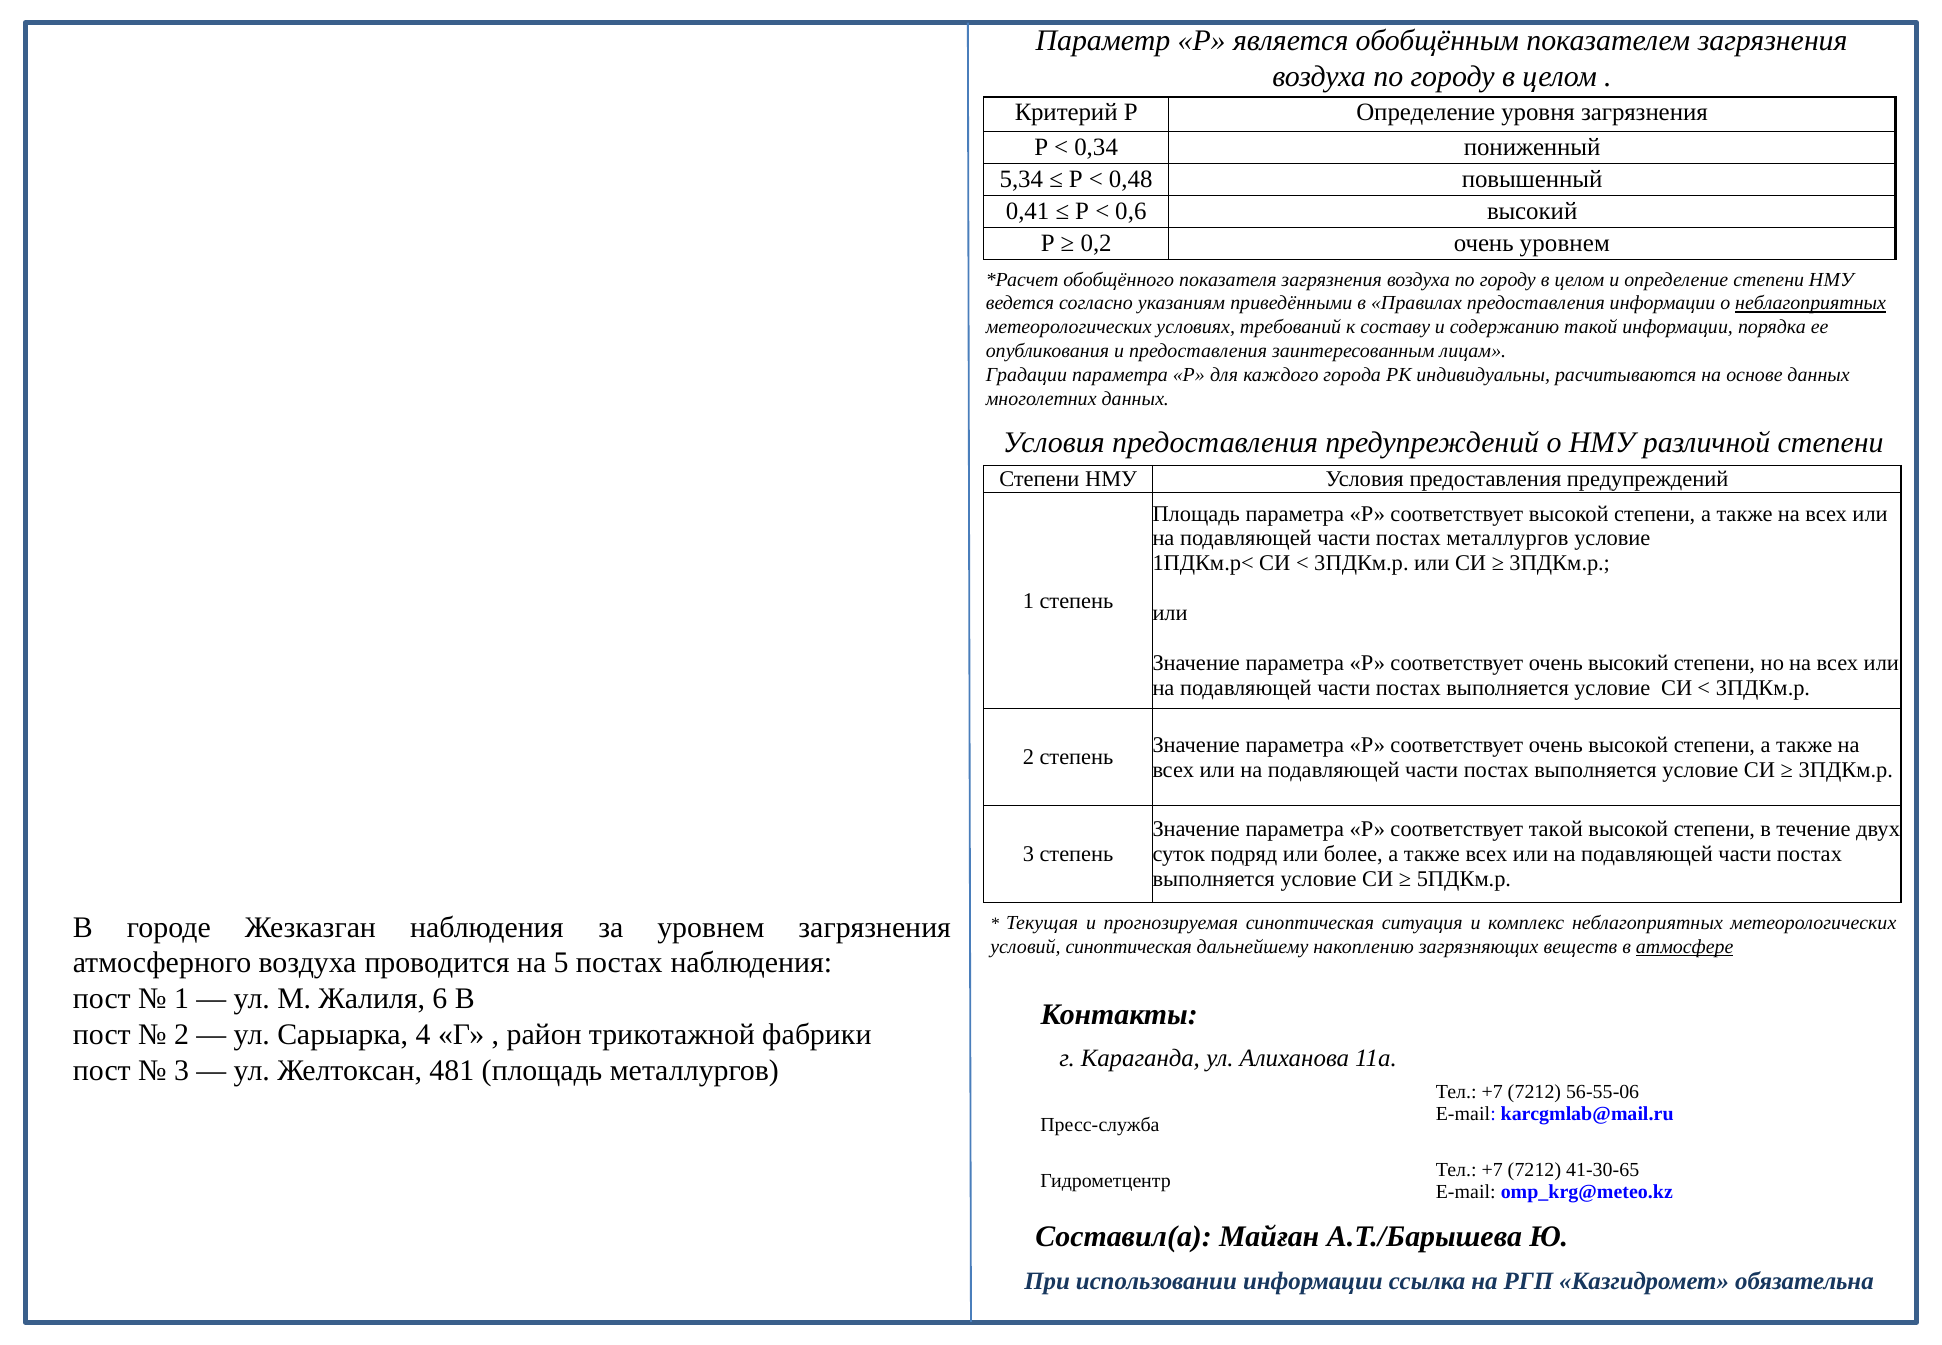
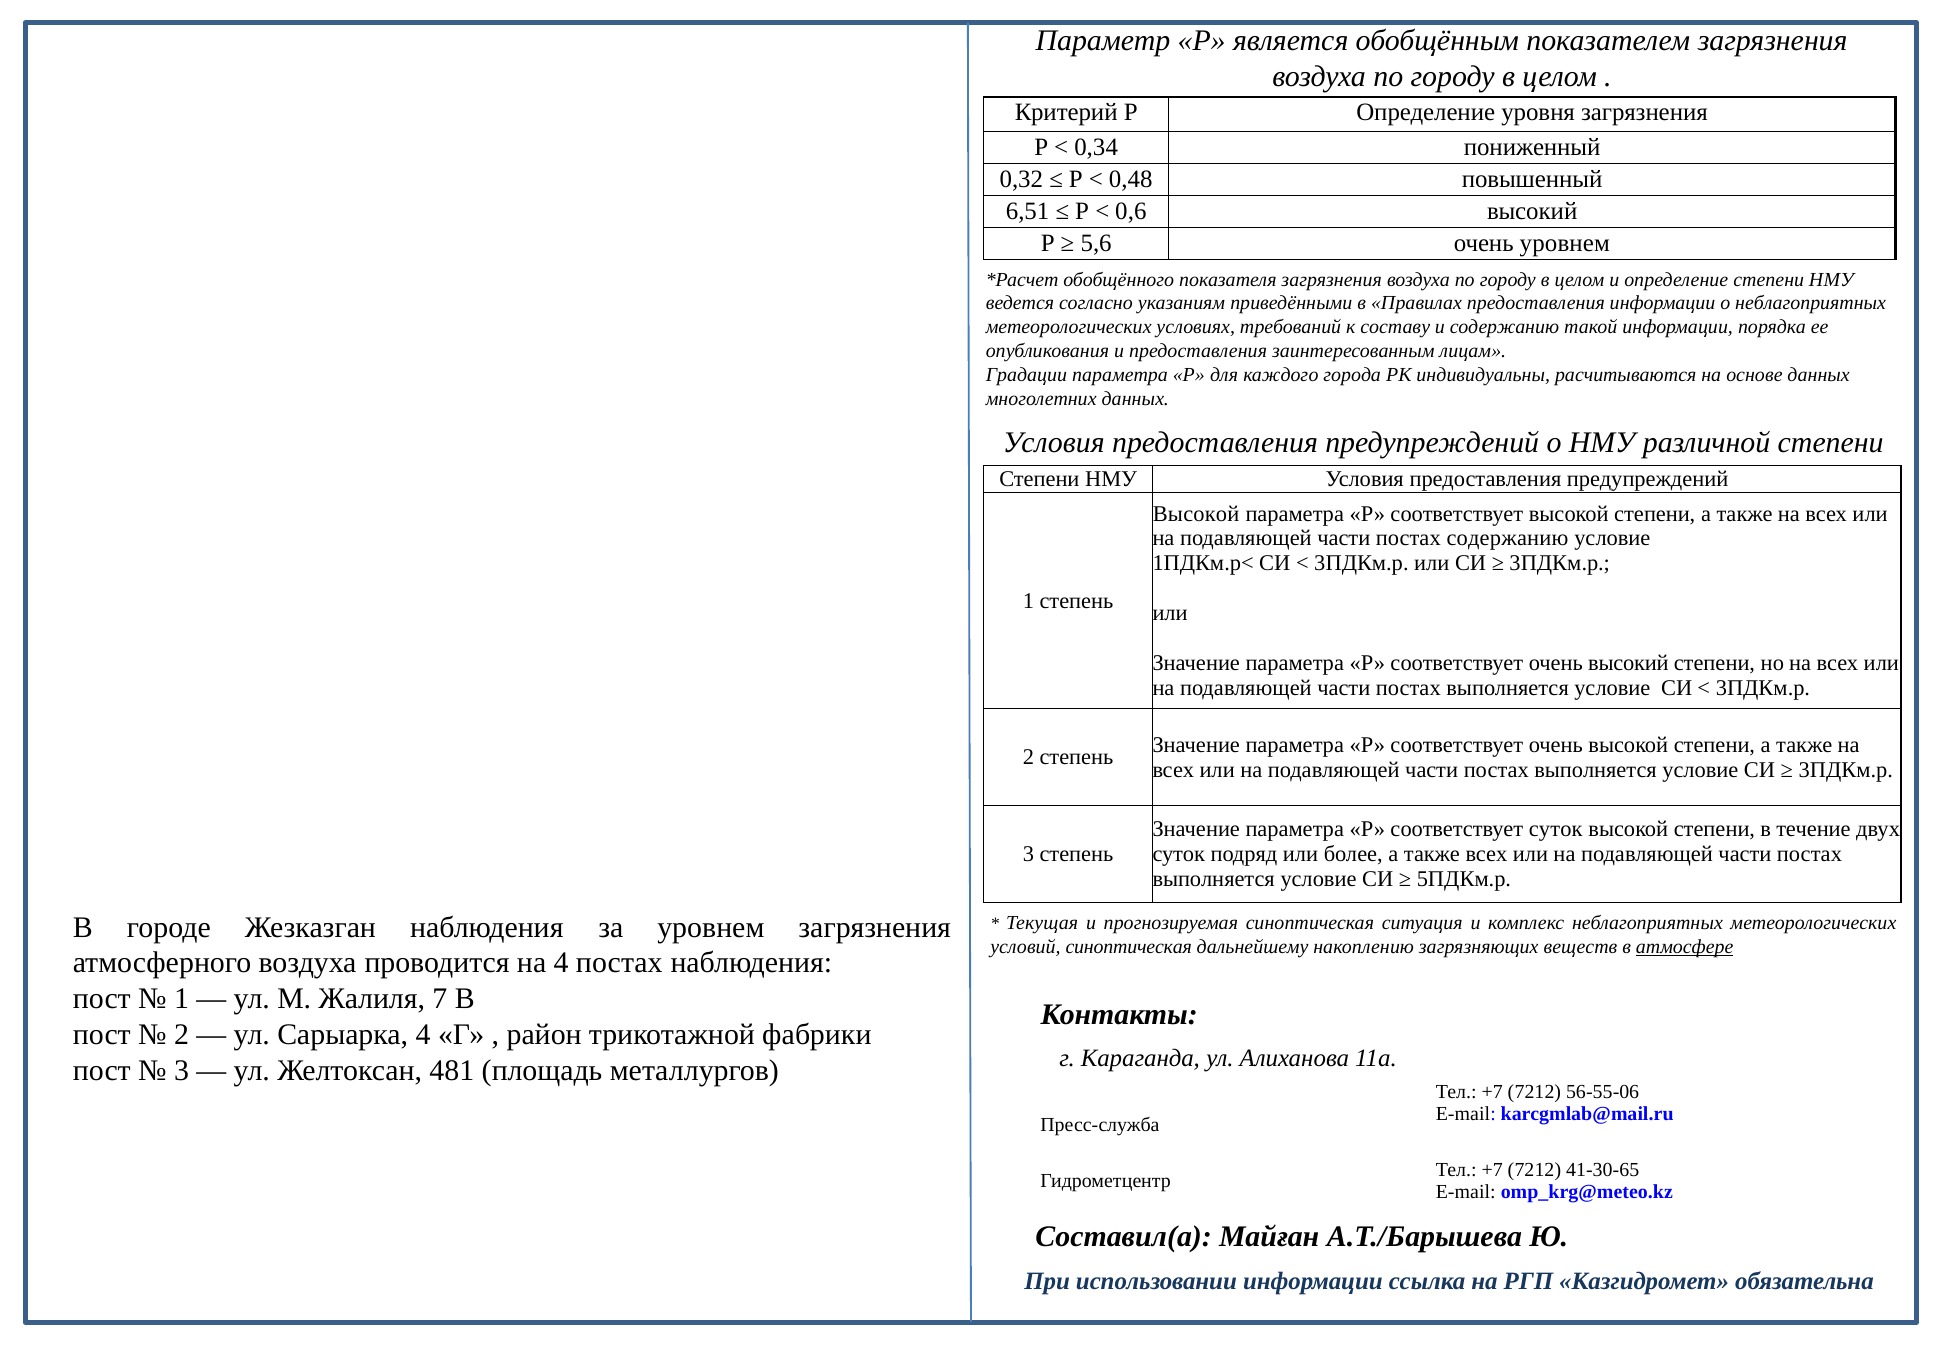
5,34: 5,34 -> 0,32 (1021, 179)
0,41: 0,41 -> 6,51 (1028, 211)
0,2: 0,2 -> 5,6 (1096, 243)
неблагоприятных underline: present -> none (1811, 303)
Площадь: Площадь -> Высокой (1196, 514)
постах металлургов: металлургов -> содержанию (1507, 538)
соответствует такой: такой -> суток (1556, 829)
на 5: 5 -> 4 (561, 963)
6: 6 -> 7 (440, 999)
